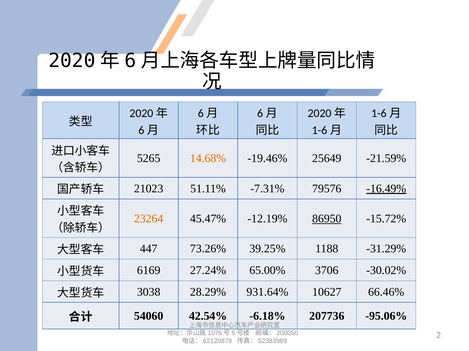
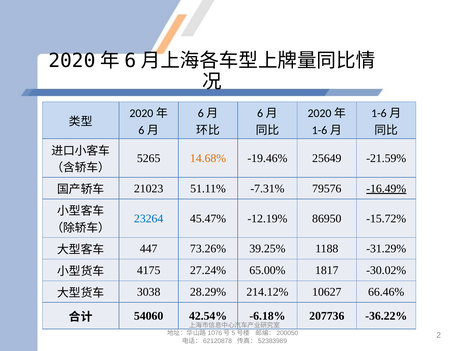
23264 colour: orange -> blue (149, 219)
86950 underline: present -> none (327, 219)
6169: 6169 -> 4175 (149, 271)
3706: 3706 -> 1817 (327, 271)
931.64%: 931.64% -> 214.12% (267, 293)
-95.06%: -95.06% -> -36.22% (386, 317)
